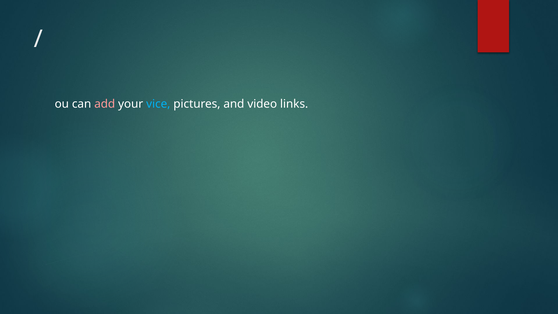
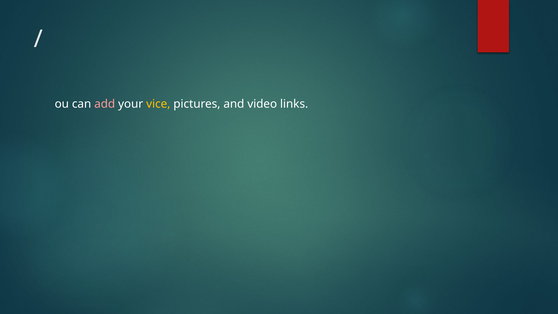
vice colour: light blue -> yellow (158, 104)
